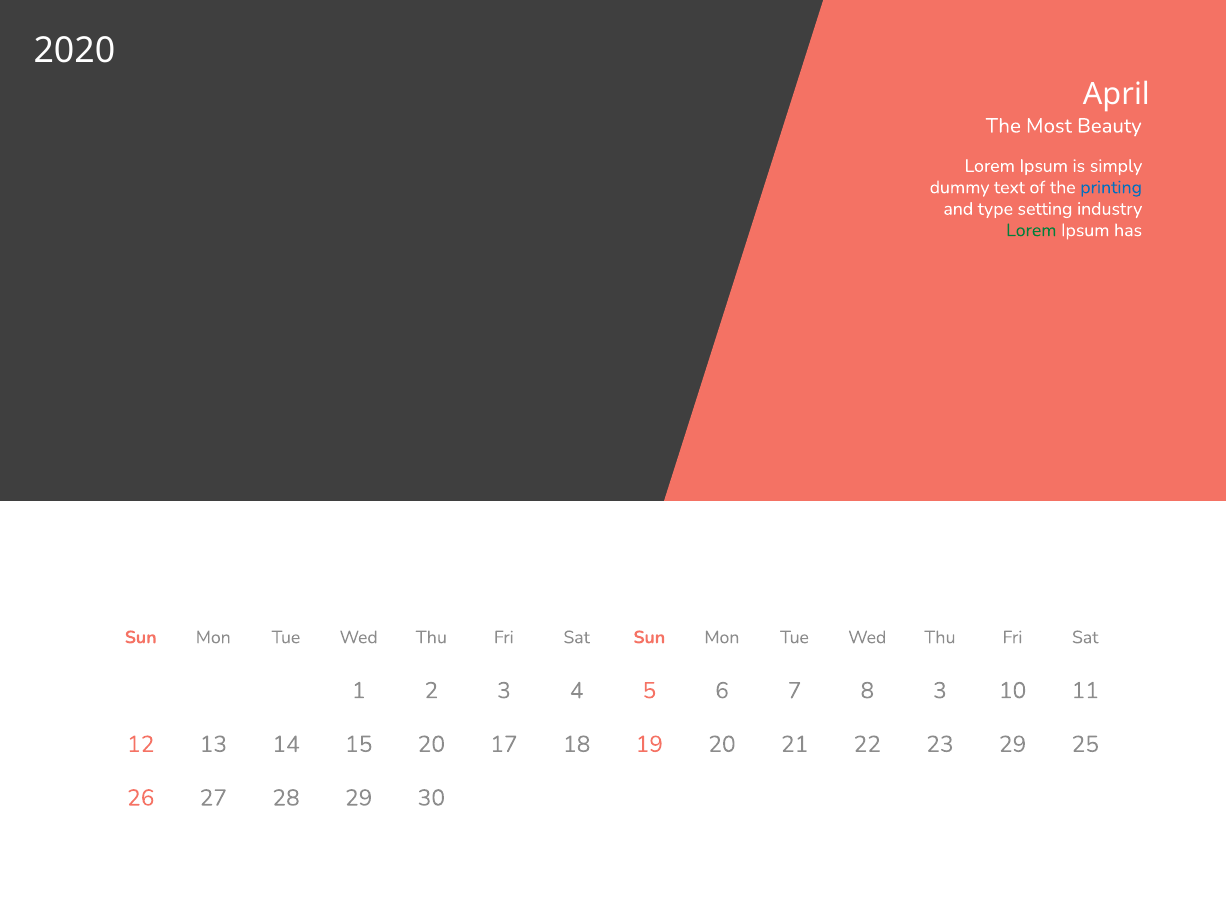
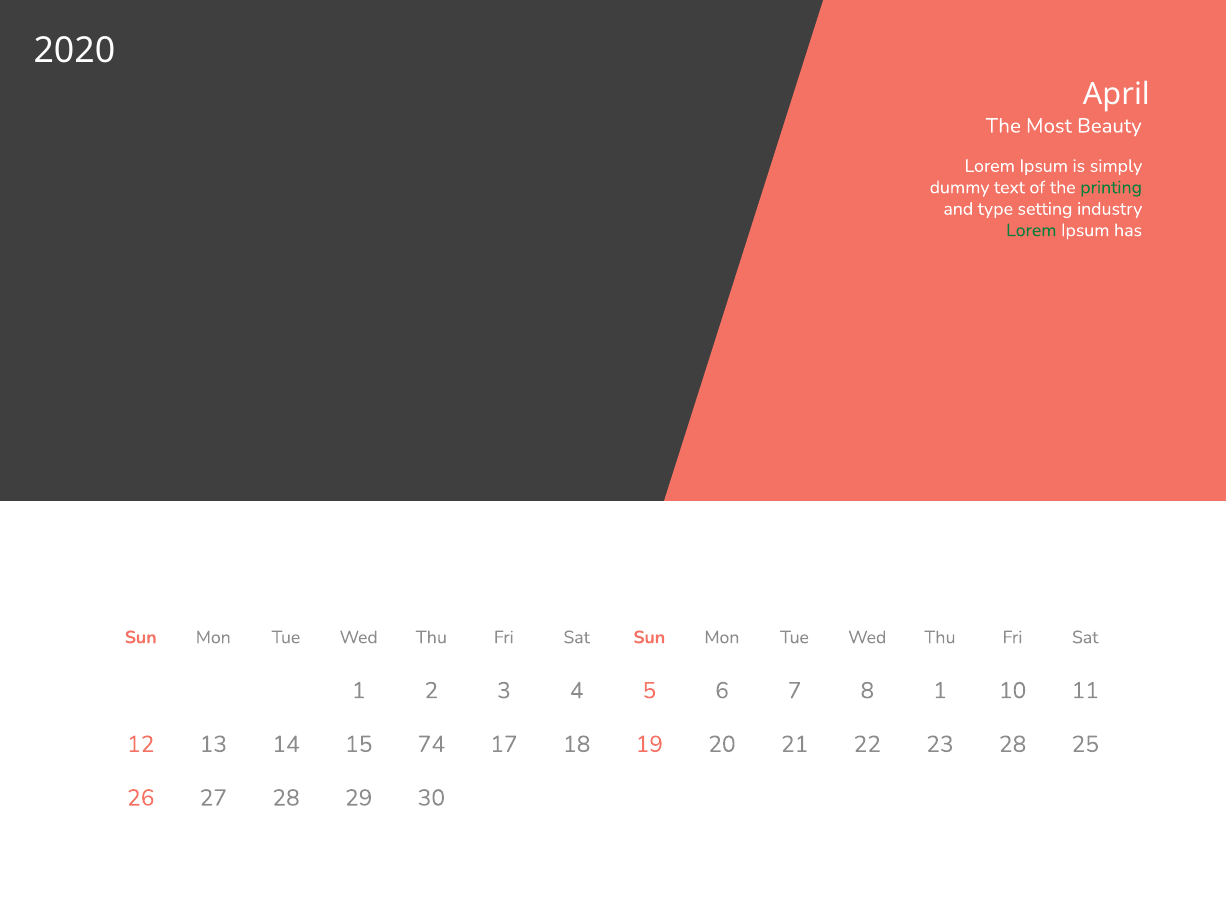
printing colour: blue -> green (1111, 187)
8 3: 3 -> 1 (940, 690)
15 20: 20 -> 74 (431, 744)
23 29: 29 -> 28 (1013, 744)
